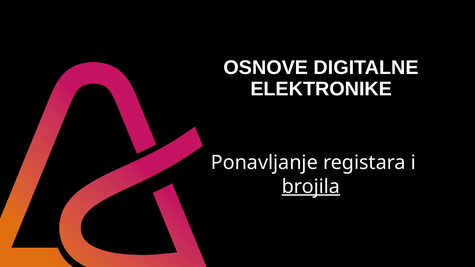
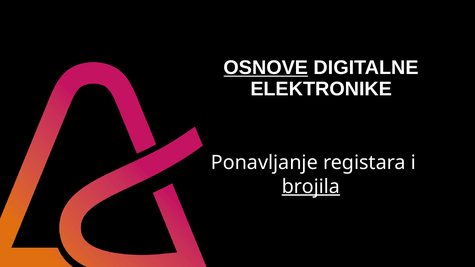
OSNOVE underline: none -> present (266, 68)
